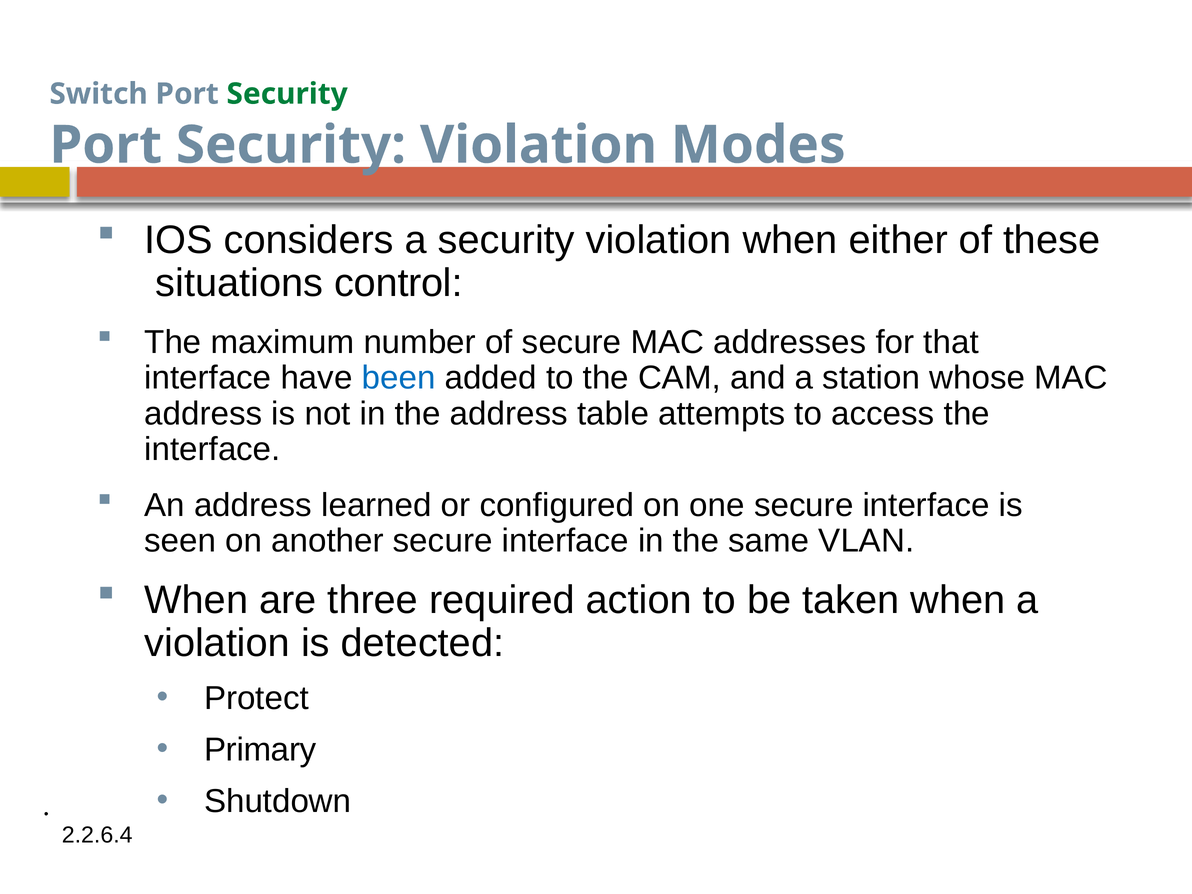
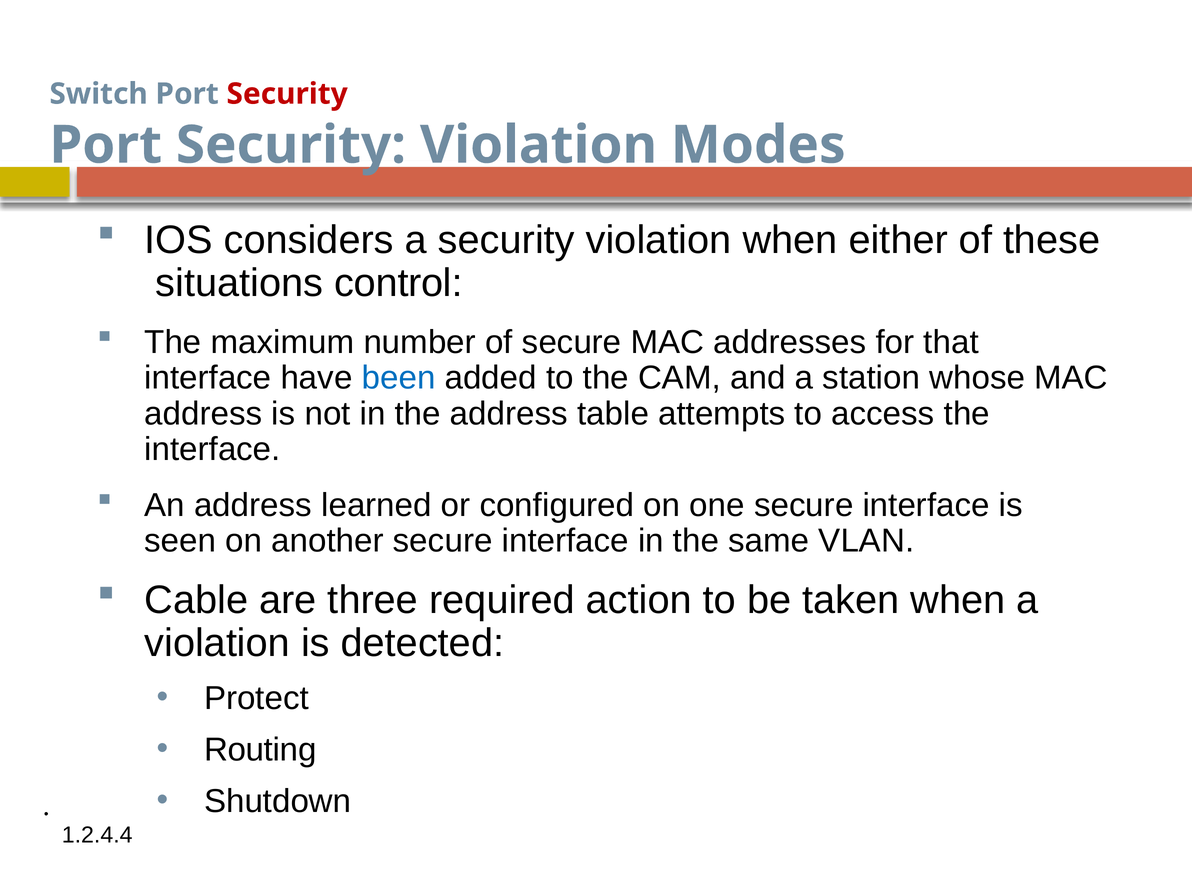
Security colour: green -> red (287, 94)
When: When -> Cable (196, 600)
Primary: Primary -> Routing (260, 750)
2.2.6.4: 2.2.6.4 -> 1.2.4.4 (97, 835)
